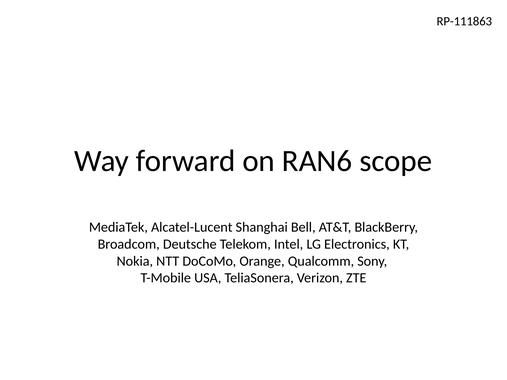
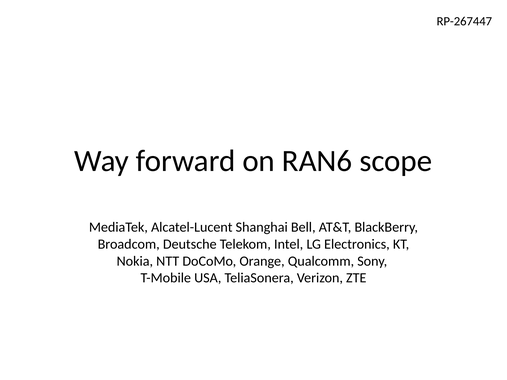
RP-111863: RP-111863 -> RP-267447 (464, 21)
